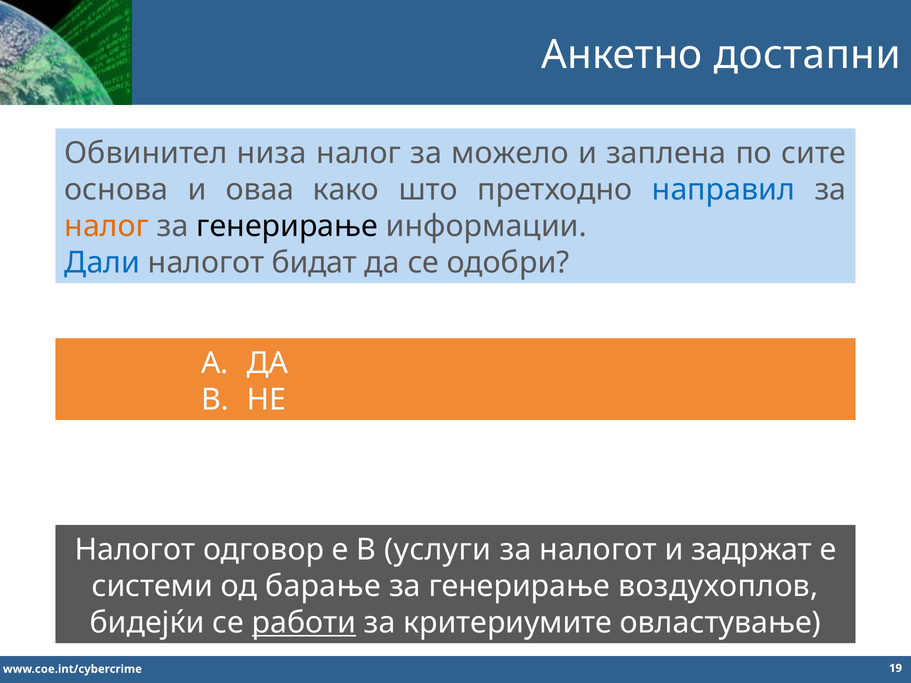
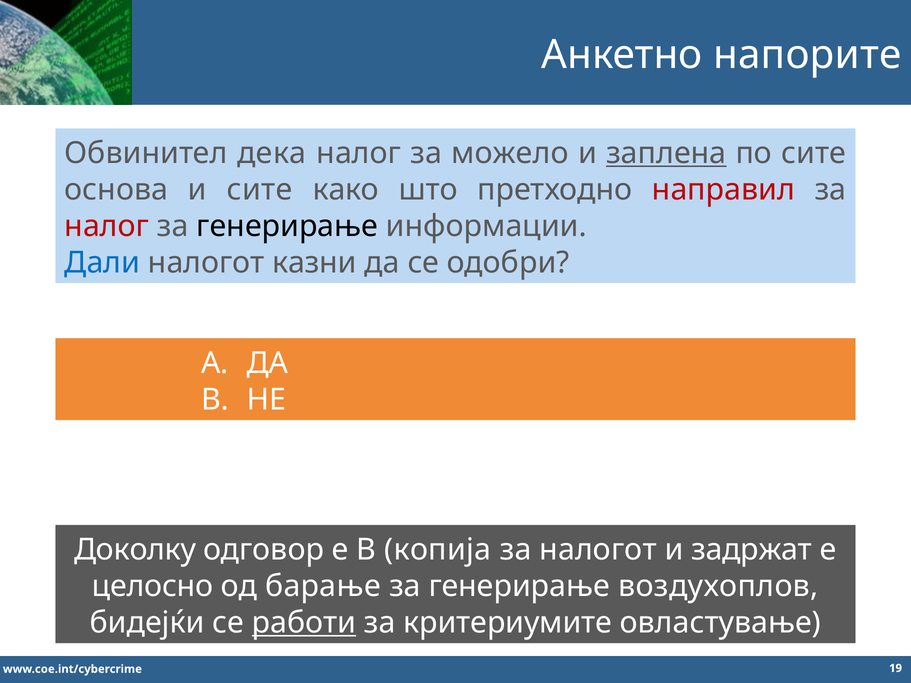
достапни: достапни -> напорите (807, 55)
низа: низа -> дека (272, 153)
заплена underline: none -> present (666, 153)
и оваа: оваа -> сите (260, 190)
направил colour: blue -> red (723, 190)
налог colour: orange -> red (107, 226)
бидат: бидат -> казни (314, 263)
Налогот: Налогот -> Доколку (135, 550)
услуги: услуги -> копија (438, 550)
системи: системи -> целосно (153, 586)
